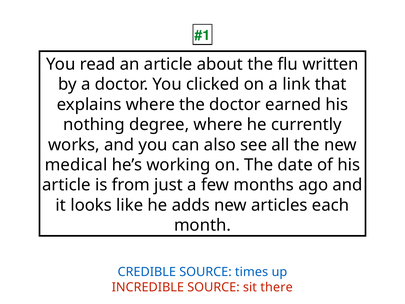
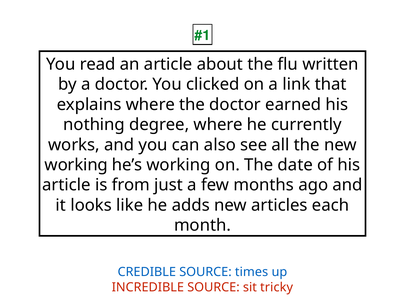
medical: medical -> working (76, 165)
there: there -> tricky (277, 287)
